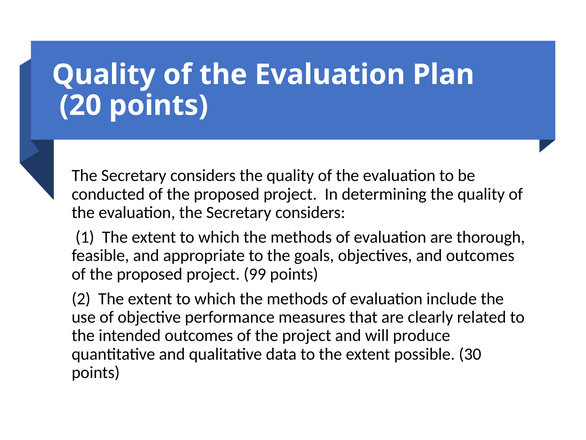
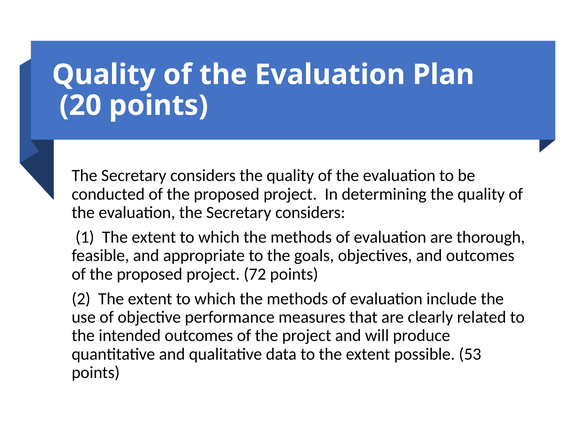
99: 99 -> 72 (255, 274)
30: 30 -> 53 (470, 354)
